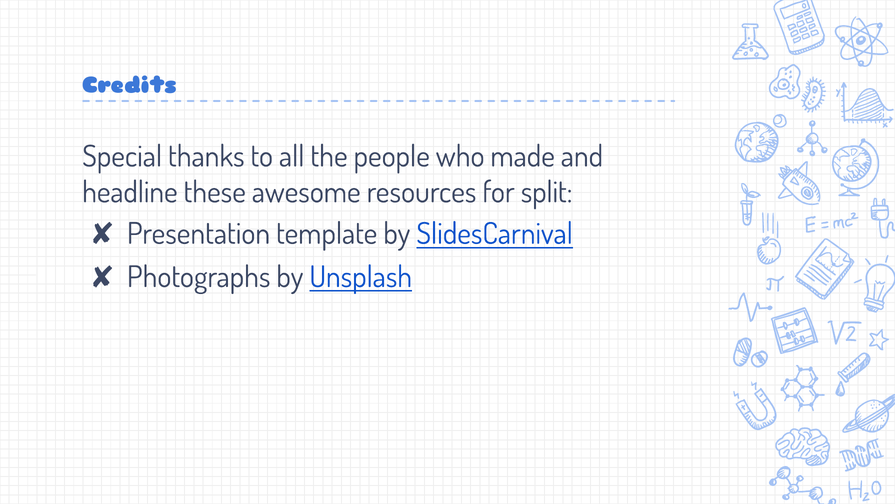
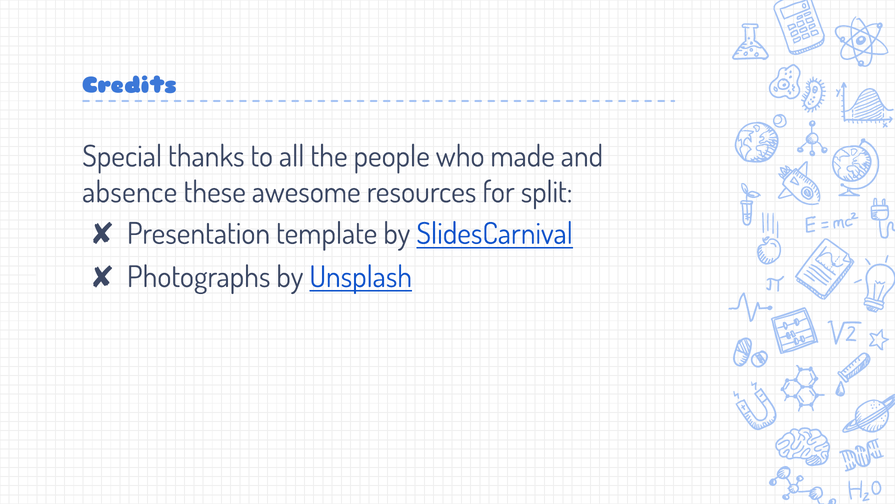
headline: headline -> absence (130, 192)
